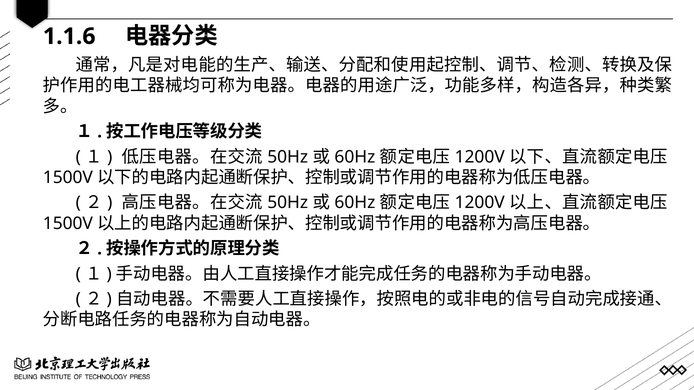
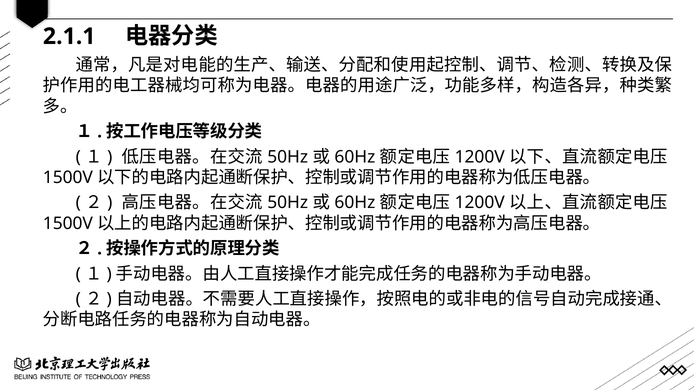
1.1.6: 1.1.6 -> 2.1.1 (69, 36)
